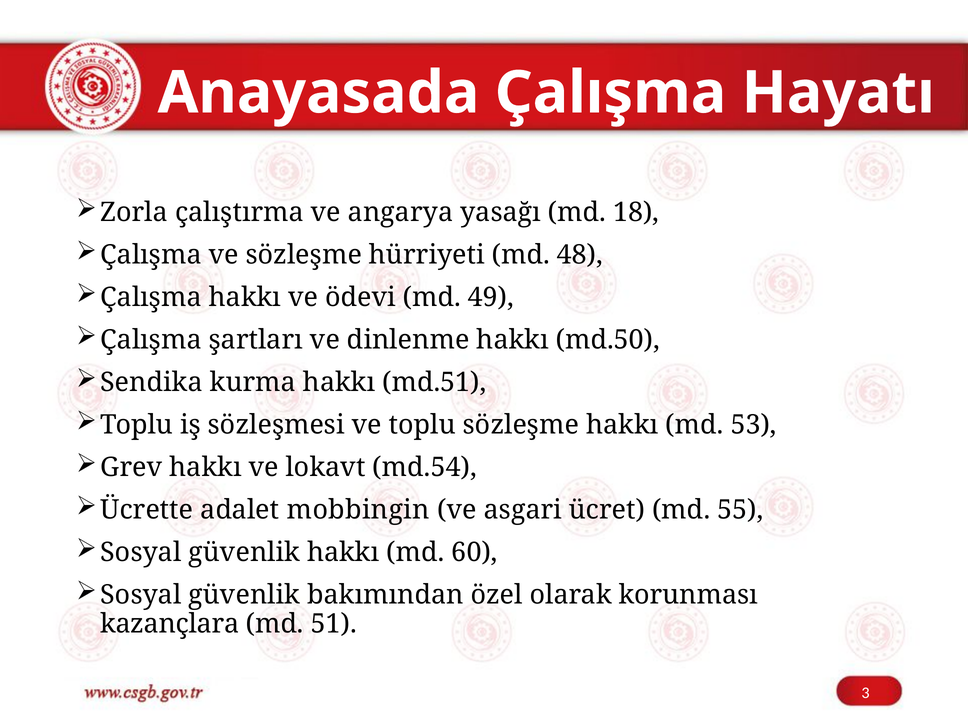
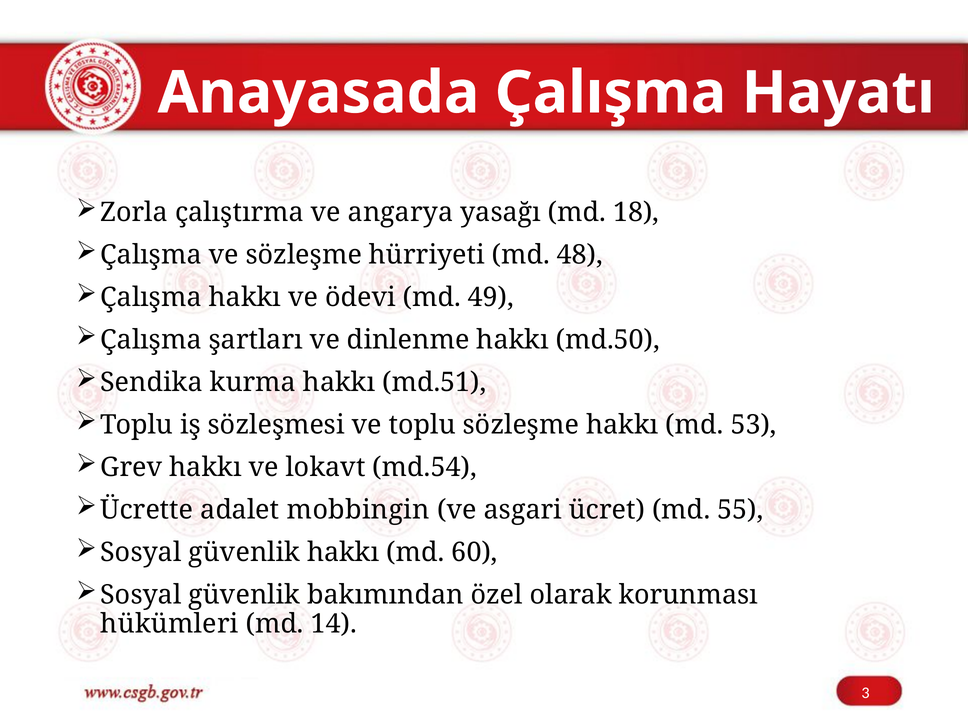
kazançlara: kazançlara -> hükümleri (169, 624)
51: 51 -> 14 (334, 624)
